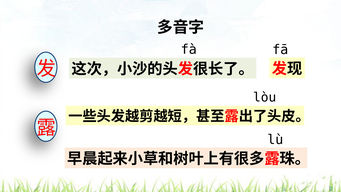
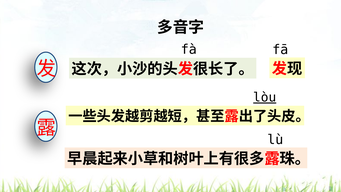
lòu underline: none -> present (265, 97)
